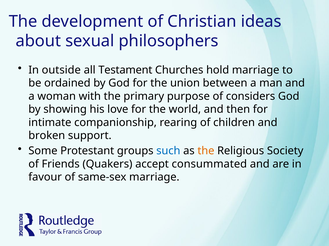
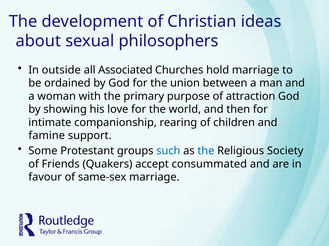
Testament: Testament -> Associated (125, 70)
considers: considers -> attraction (251, 97)
broken: broken -> famine (47, 136)
the colour: orange -> blue (206, 151)
